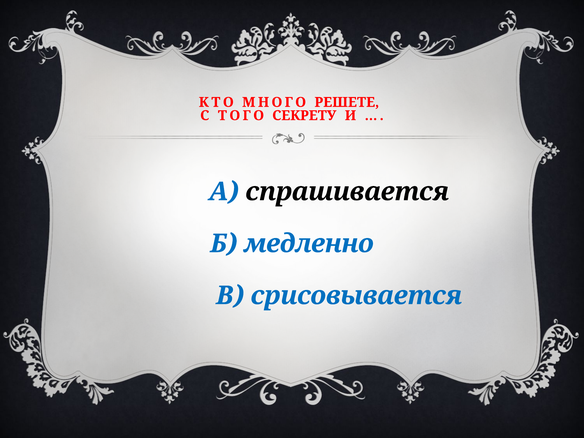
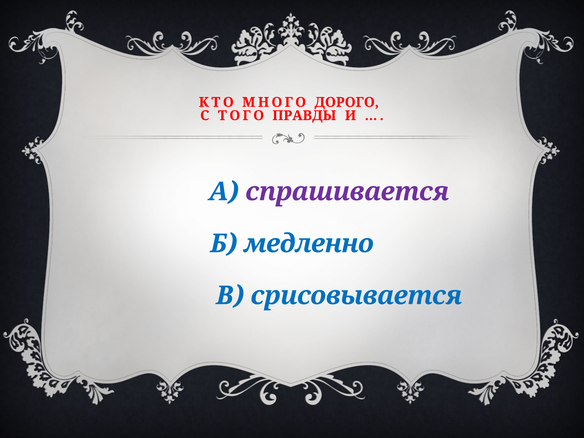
РЕШЕТЕ: РЕШЕТЕ -> ДОРОГО (347, 102)
СЕКРЕТУ: СЕКРЕТУ -> ПРАВДЫ (304, 116)
спрашивается colour: black -> purple (347, 192)
